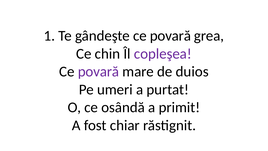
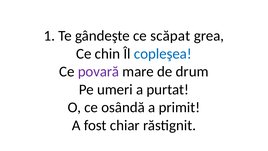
gândeşte ce povară: povară -> scăpat (170, 36)
copleşea colour: purple -> blue (163, 54)
duios: duios -> drum (192, 72)
